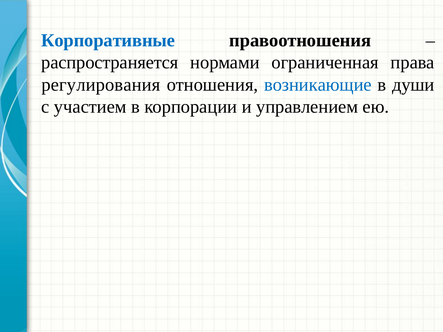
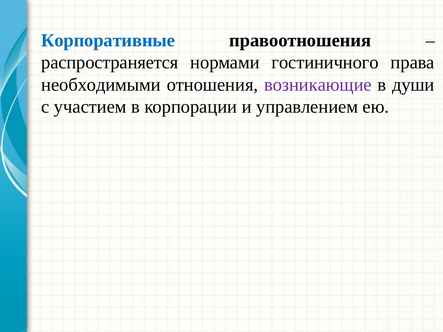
ограниченная: ограниченная -> гостиничного (325, 63)
регулирования: регулирования -> необходимыми (101, 85)
возникающие colour: blue -> purple (318, 85)
